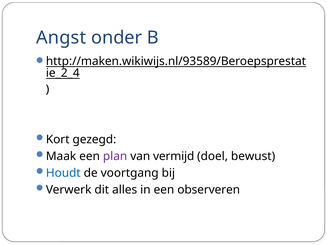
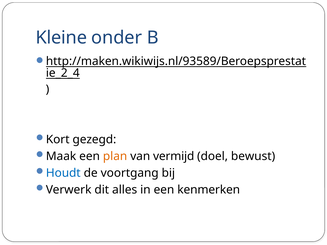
Angst: Angst -> Kleine (61, 38)
plan colour: purple -> orange (115, 156)
observeren: observeren -> kenmerken (209, 190)
